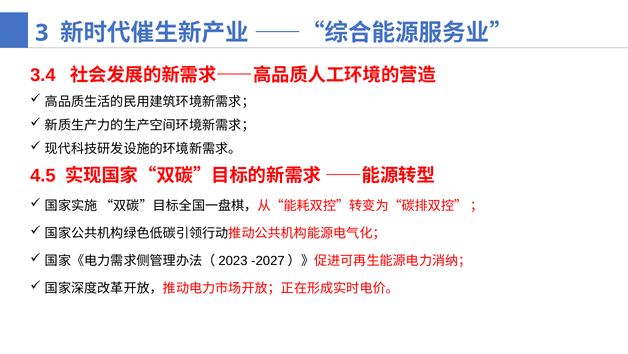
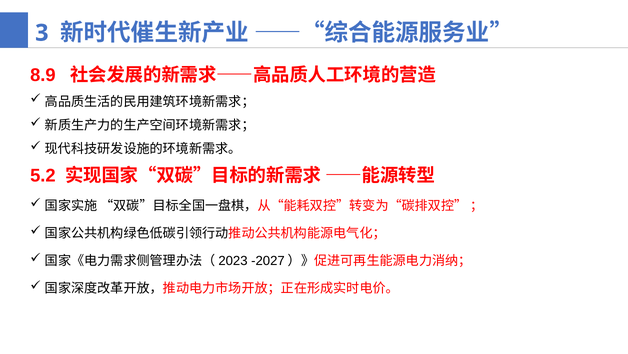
3.4: 3.4 -> 8.9 (43, 75)
4.5: 4.5 -> 5.2 (43, 175)
